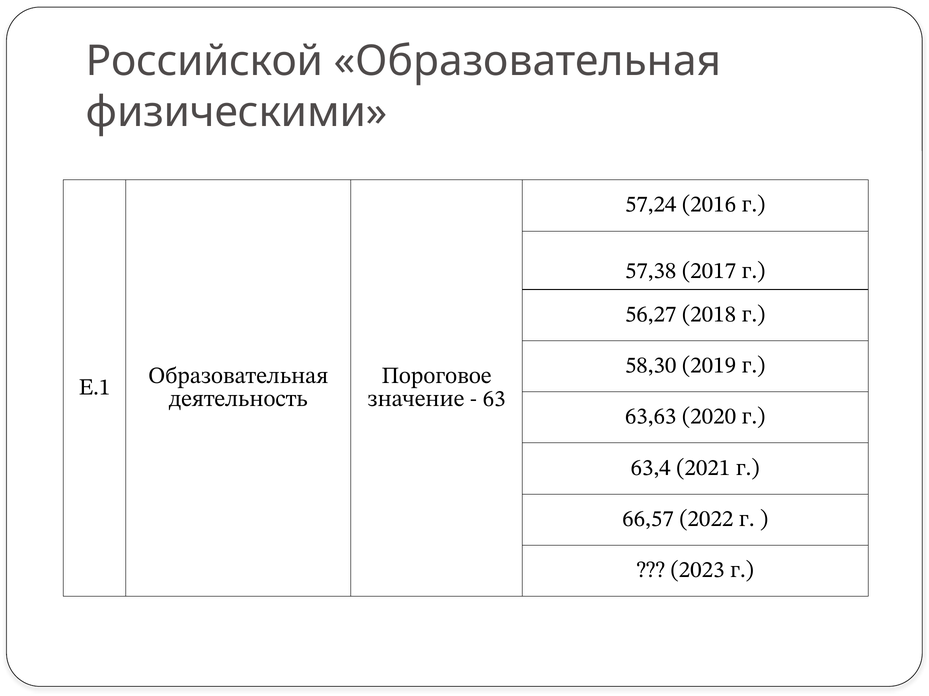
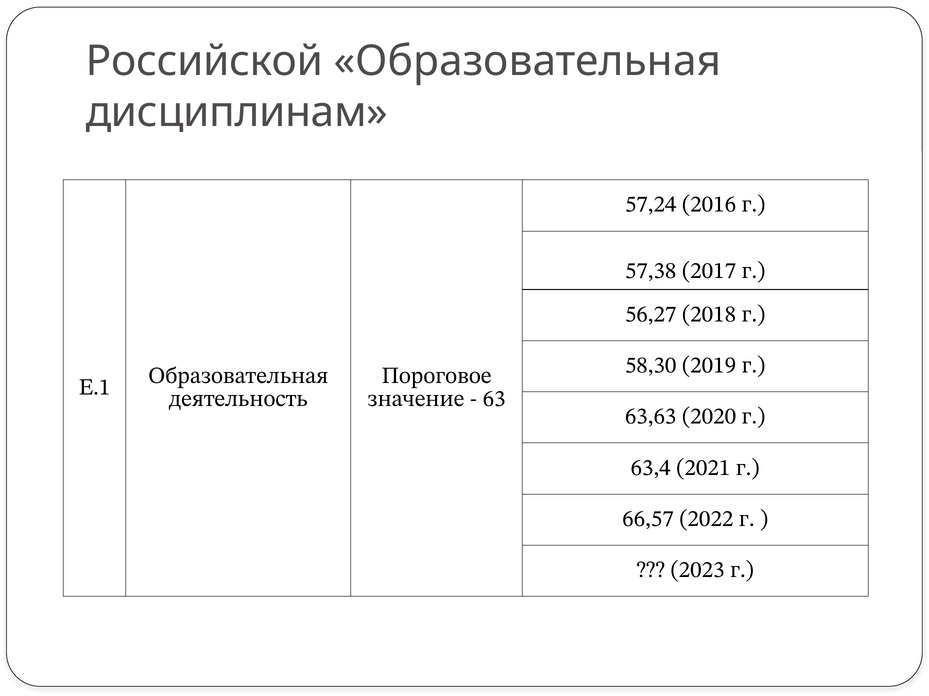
физическими: физическими -> дисциплинам (237, 112)
